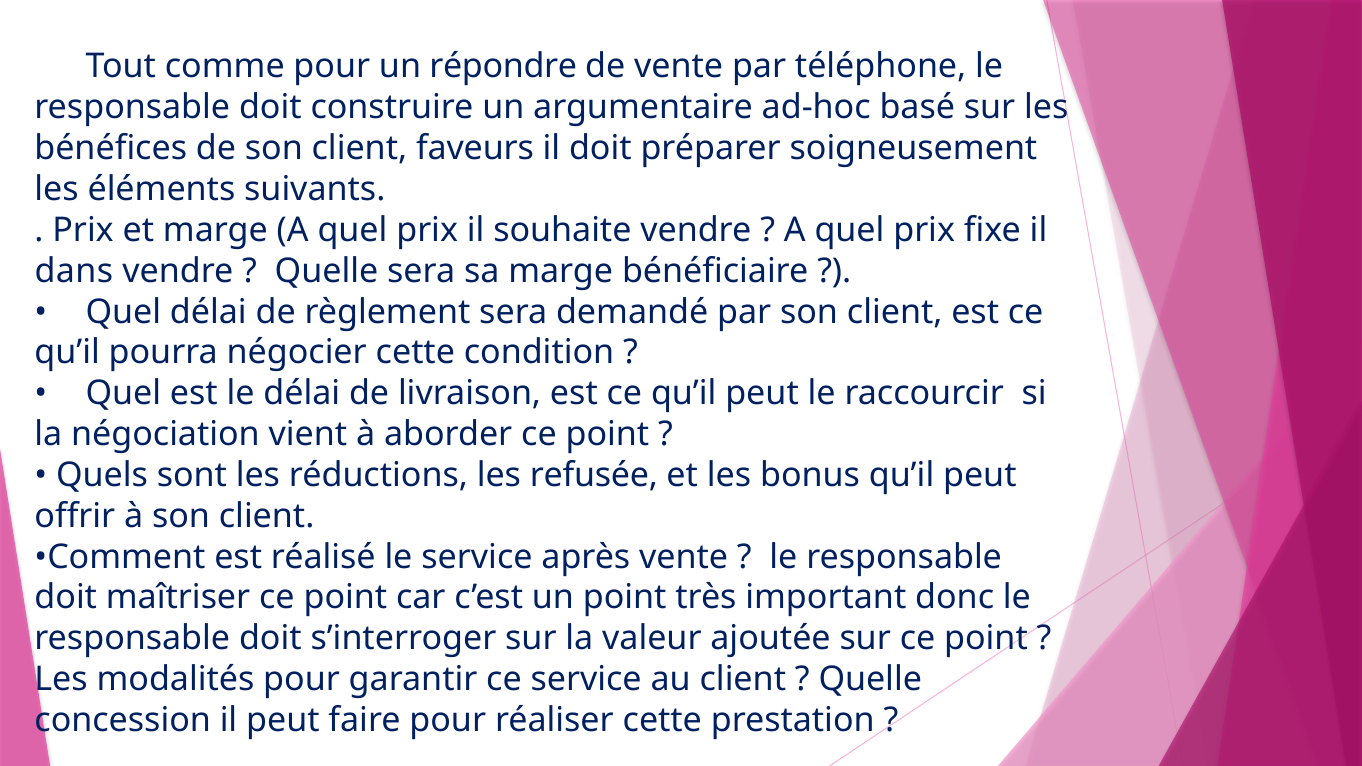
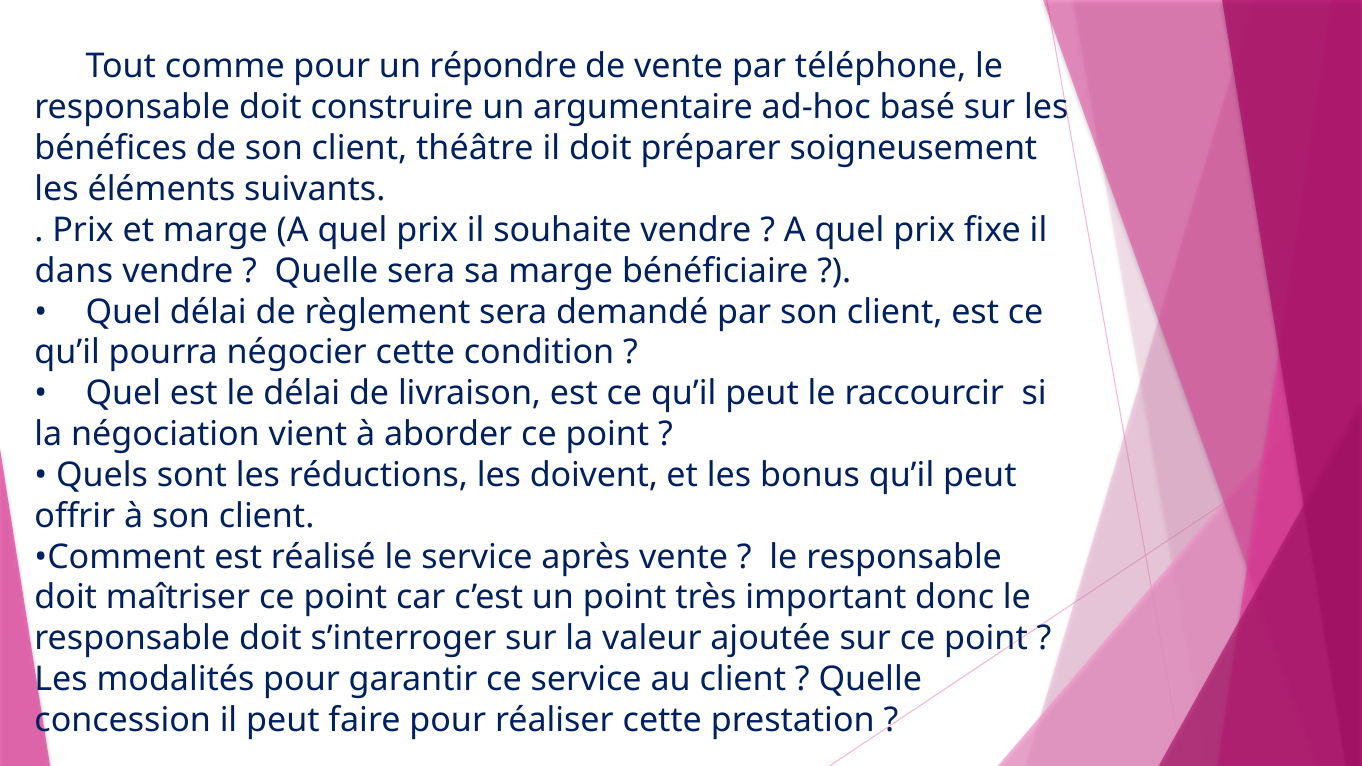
faveurs: faveurs -> théâtre (475, 148)
refusée: refusée -> doivent (594, 475)
